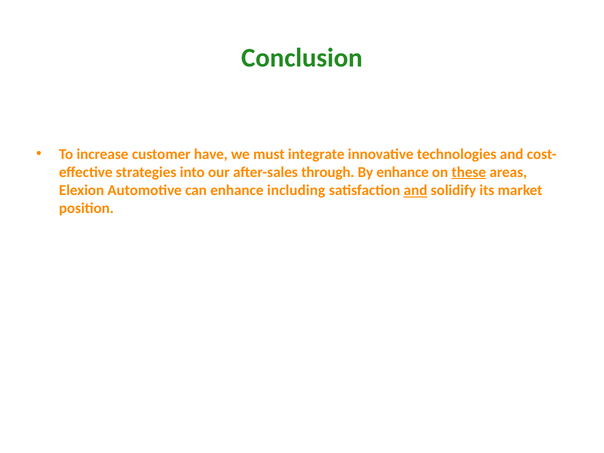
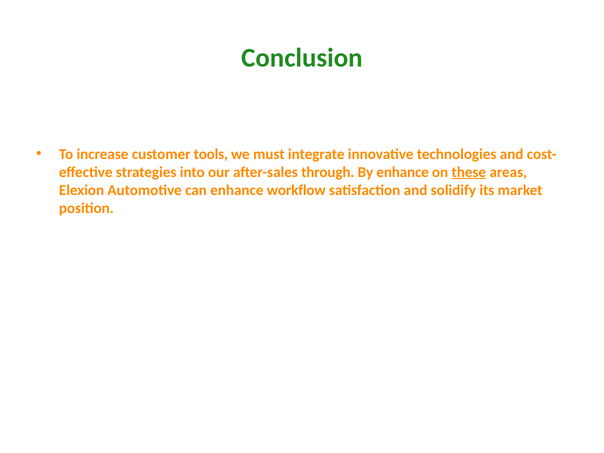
have: have -> tools (211, 154)
including: including -> workflow (296, 190)
and underline: present -> none (416, 190)
